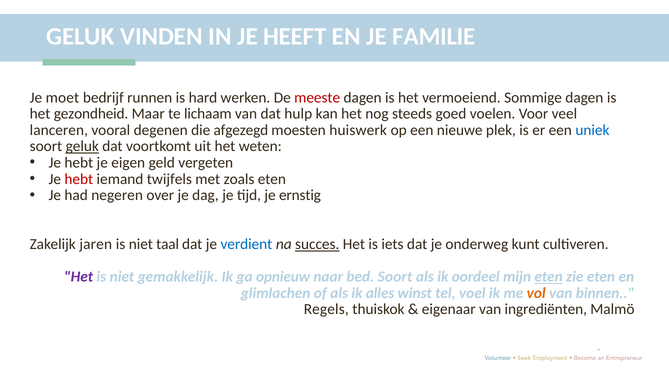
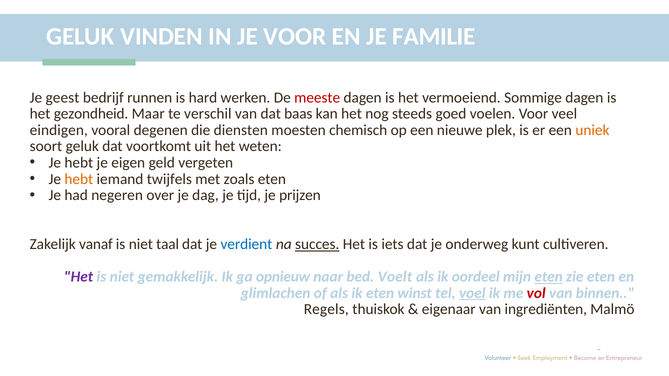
JE HEEFT: HEEFT -> VOOR (295, 37)
moet: moet -> geest (62, 98)
lichaam: lichaam -> verschil (208, 114)
hulp: hulp -> baas (298, 114)
lanceren: lanceren -> eindigen (59, 130)
afgezegd: afgezegd -> diensten (241, 130)
huiswerk: huiswerk -> chemisch (358, 130)
uniek colour: blue -> orange (592, 130)
geluk underline: present -> none (82, 147)
hebt colour: red -> orange (79, 179)
ernstig: ernstig -> prijzen (300, 195)
jaren: jaren -> vanaf (96, 244)
bed Soort: Soort -> Voelt (395, 277)
ik alles: alles -> eten (380, 293)
voel underline: none -> present (472, 293)
vol colour: orange -> red (536, 293)
